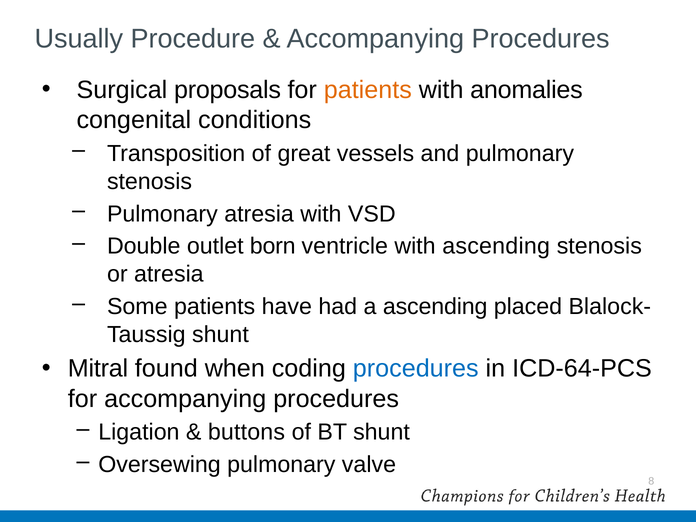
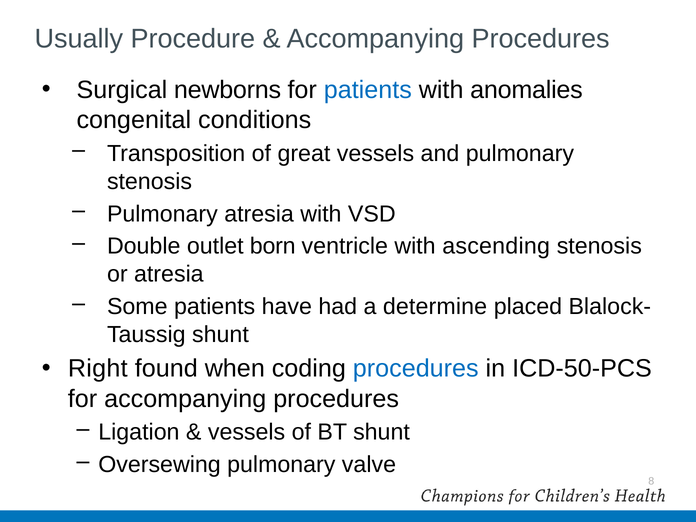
proposals: proposals -> newborns (228, 90)
patients colour: orange -> blue (368, 90)
a ascending: ascending -> determine (435, 307)
Mitral: Mitral -> Right (98, 369)
ICD-64-PCS: ICD-64-PCS -> ICD-50-PCS (582, 369)
buttons: buttons -> vessels (247, 432)
